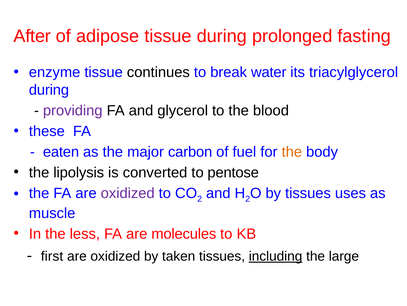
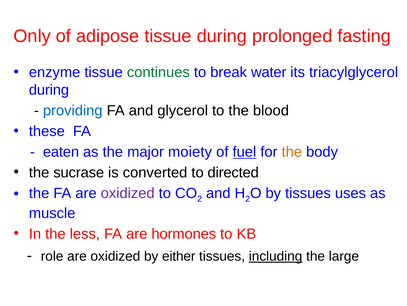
After: After -> Only (32, 36)
continues colour: black -> green (158, 72)
providing colour: purple -> blue (73, 110)
carbon: carbon -> moiety (190, 152)
fuel underline: none -> present (244, 152)
lipolysis: lipolysis -> sucrase (79, 172)
pentose: pentose -> directed (233, 172)
molecules: molecules -> hormones (184, 233)
first: first -> role (52, 256)
taken: taken -> either (179, 256)
